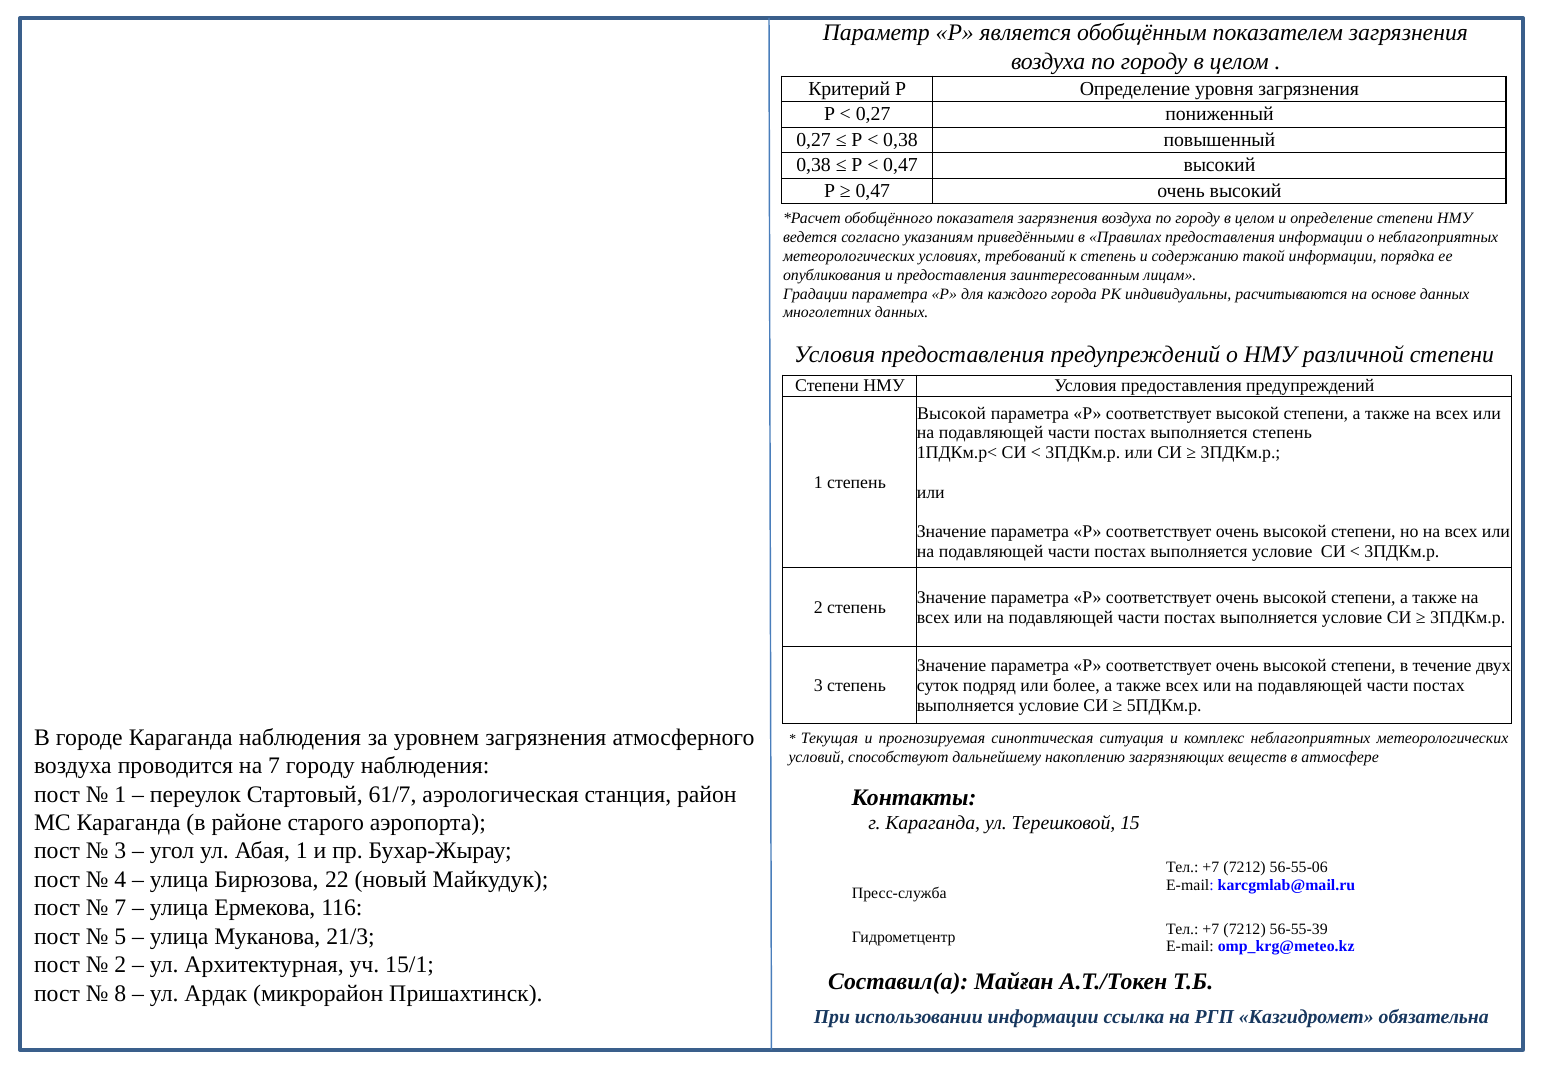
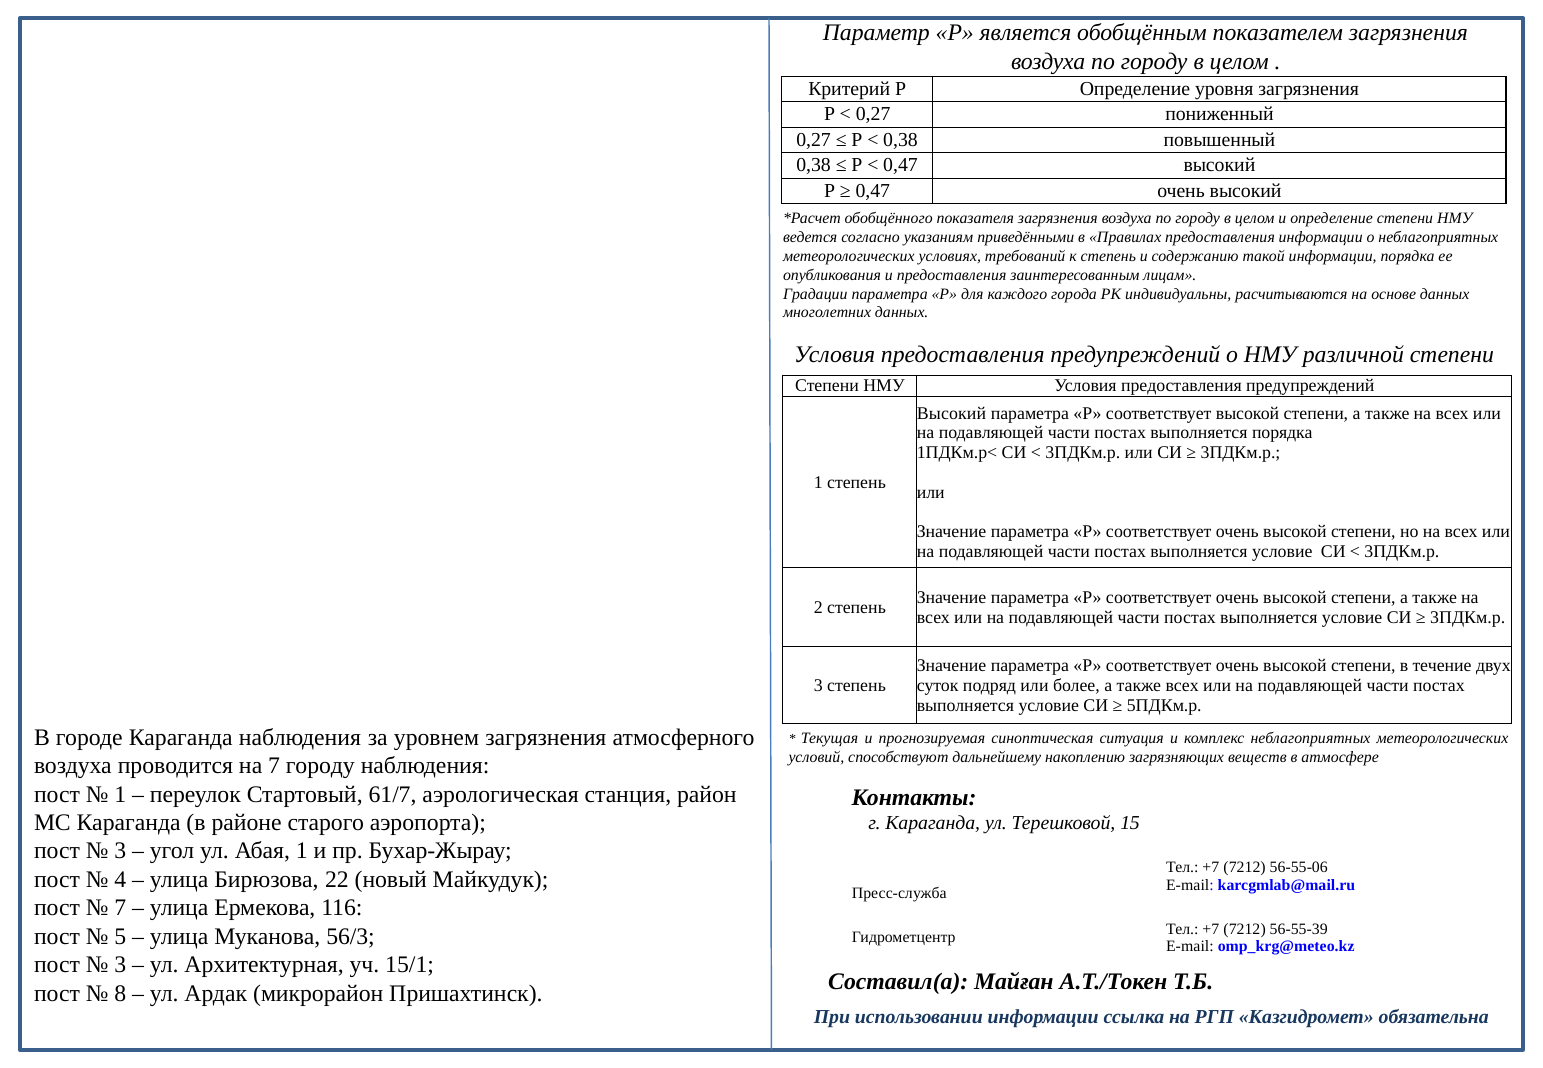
Высокой: Высокой -> Высокий (952, 413)
выполняется степень: степень -> порядка (1282, 433)
21/3: 21/3 -> 56/3 (351, 937)
2: 2 -> 3 (120, 965)
